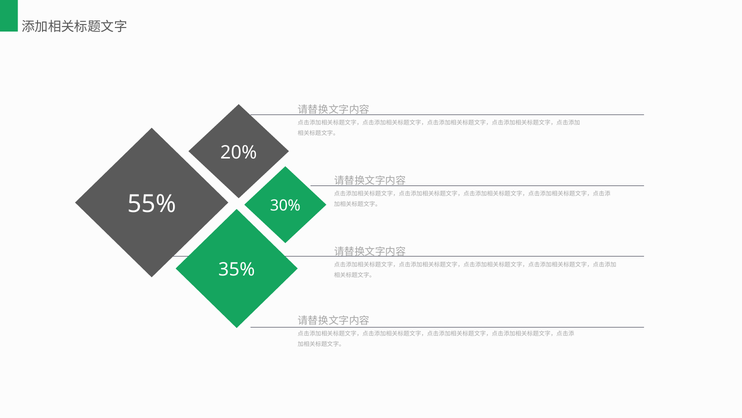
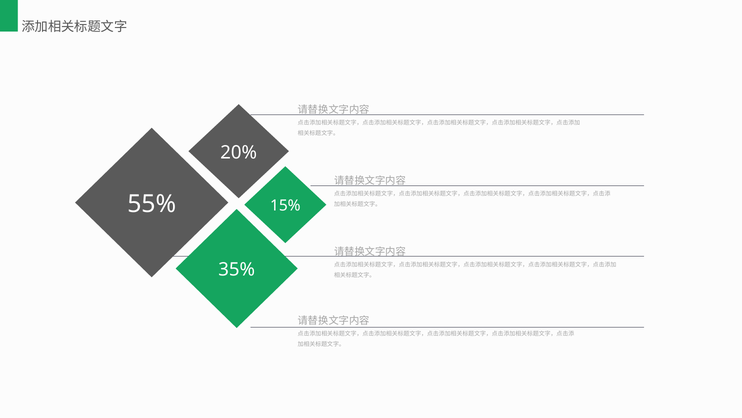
30%: 30% -> 15% (285, 205)
